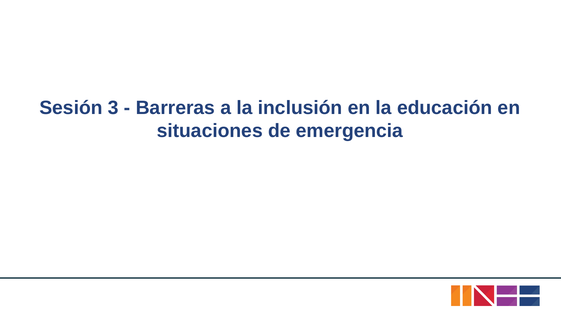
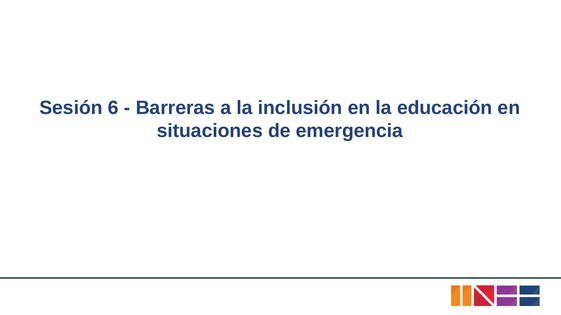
3: 3 -> 6 (113, 108)
